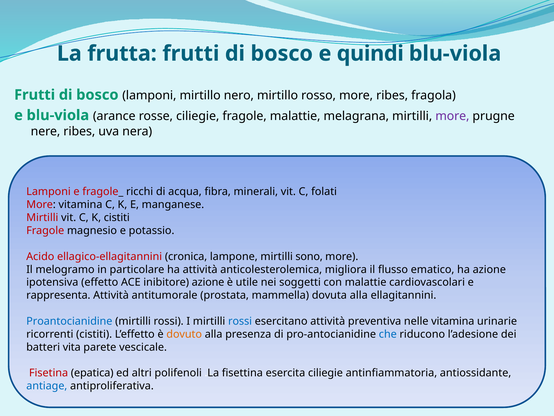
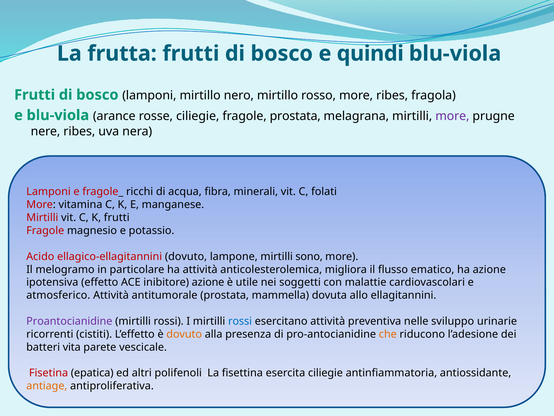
fragole malattie: malattie -> prostata (295, 116)
K cistiti: cistiti -> frutti (117, 217)
ellagico-ellagitannini cronica: cronica -> dovuto (186, 256)
rappresenta: rappresenta -> atmosferico (58, 295)
dovuta alla: alla -> allo (359, 295)
Proantocianidine colour: blue -> purple (69, 321)
nelle vitamina: vitamina -> sviluppo (453, 321)
che colour: blue -> orange (388, 334)
antiage colour: blue -> orange (47, 386)
